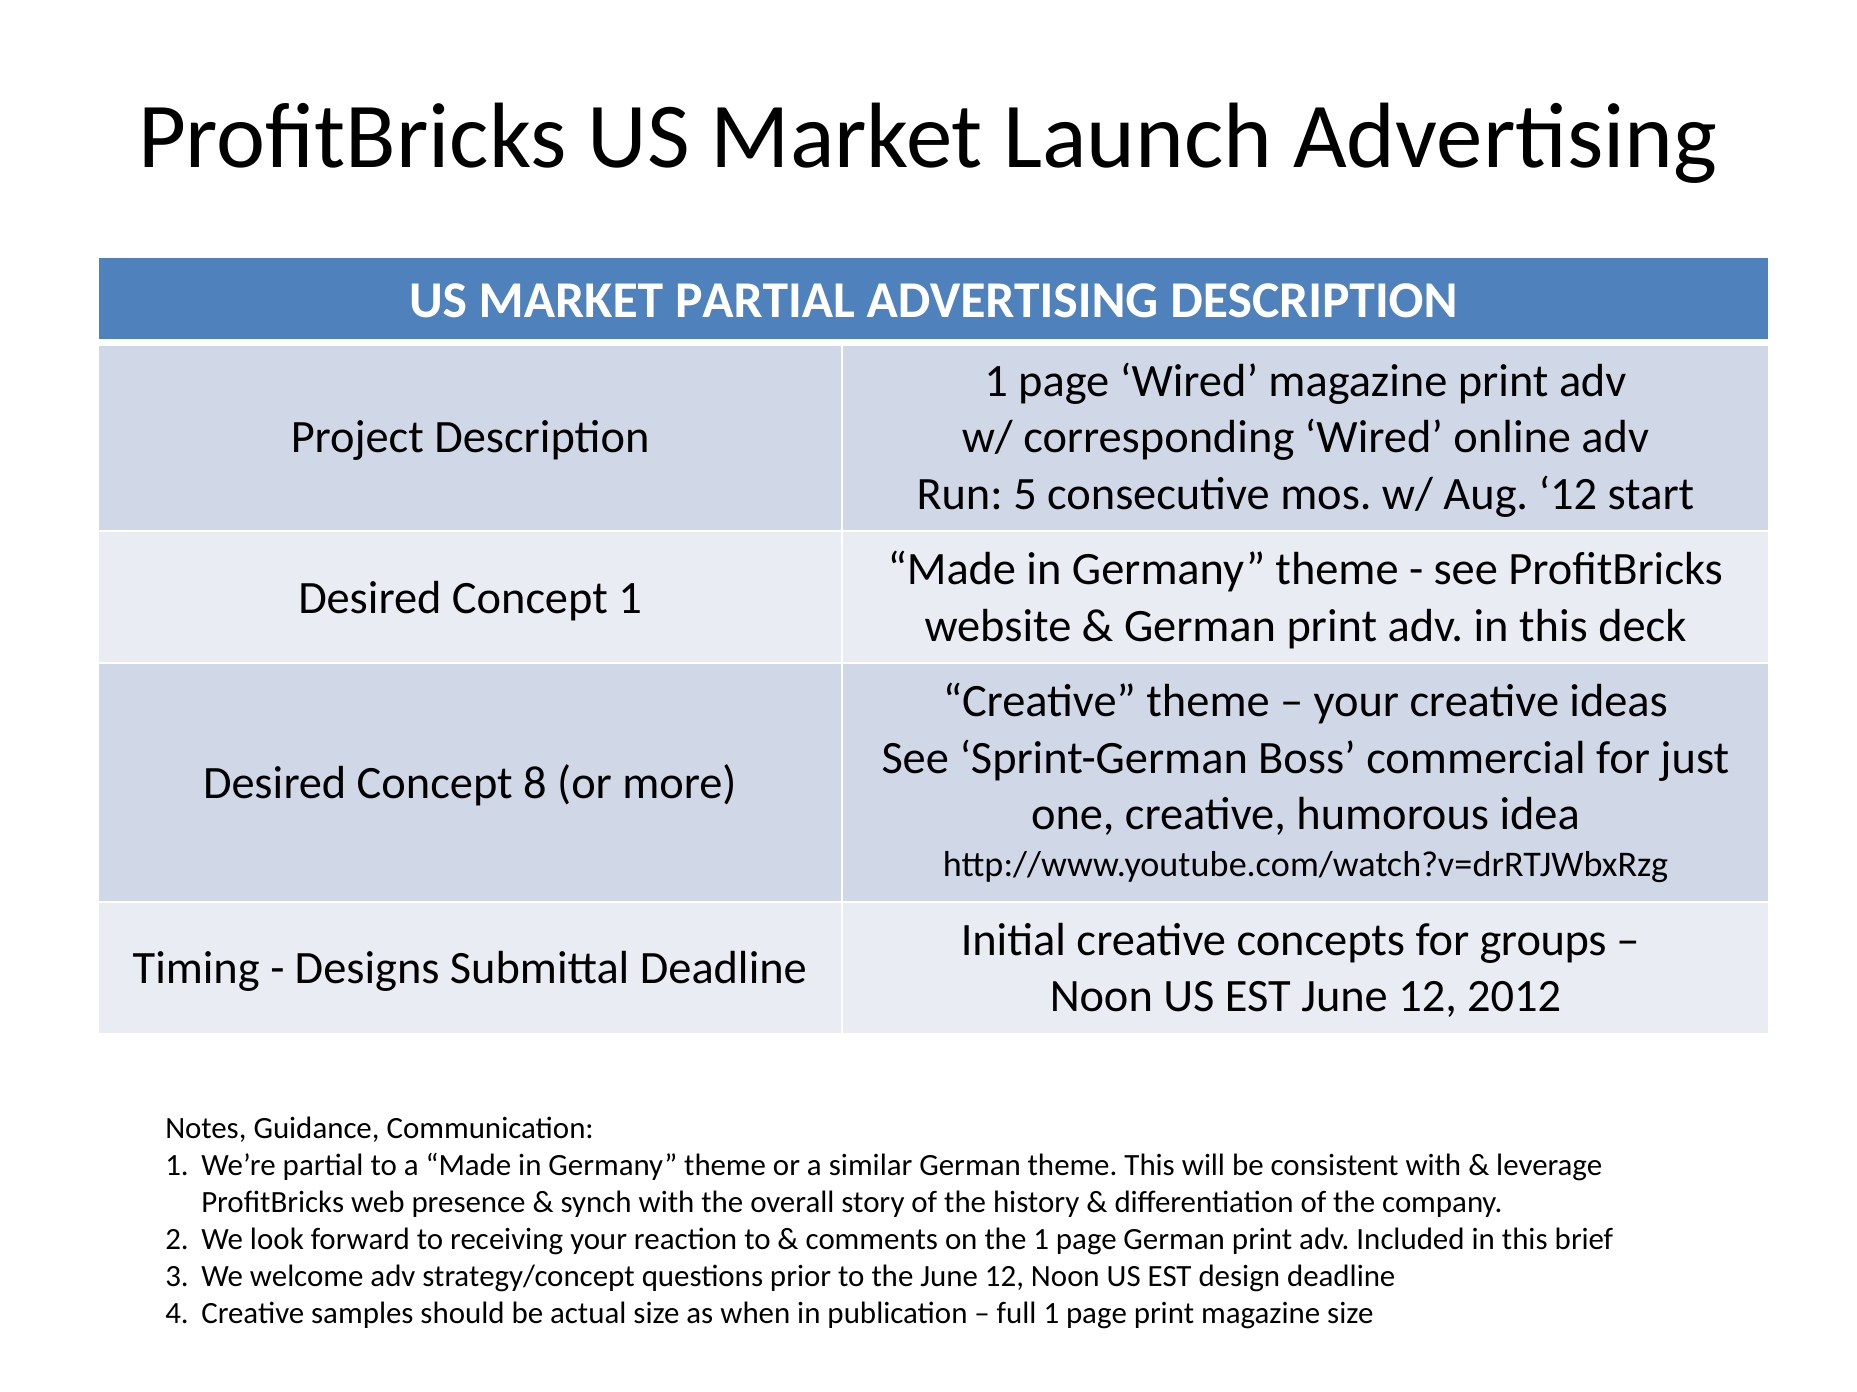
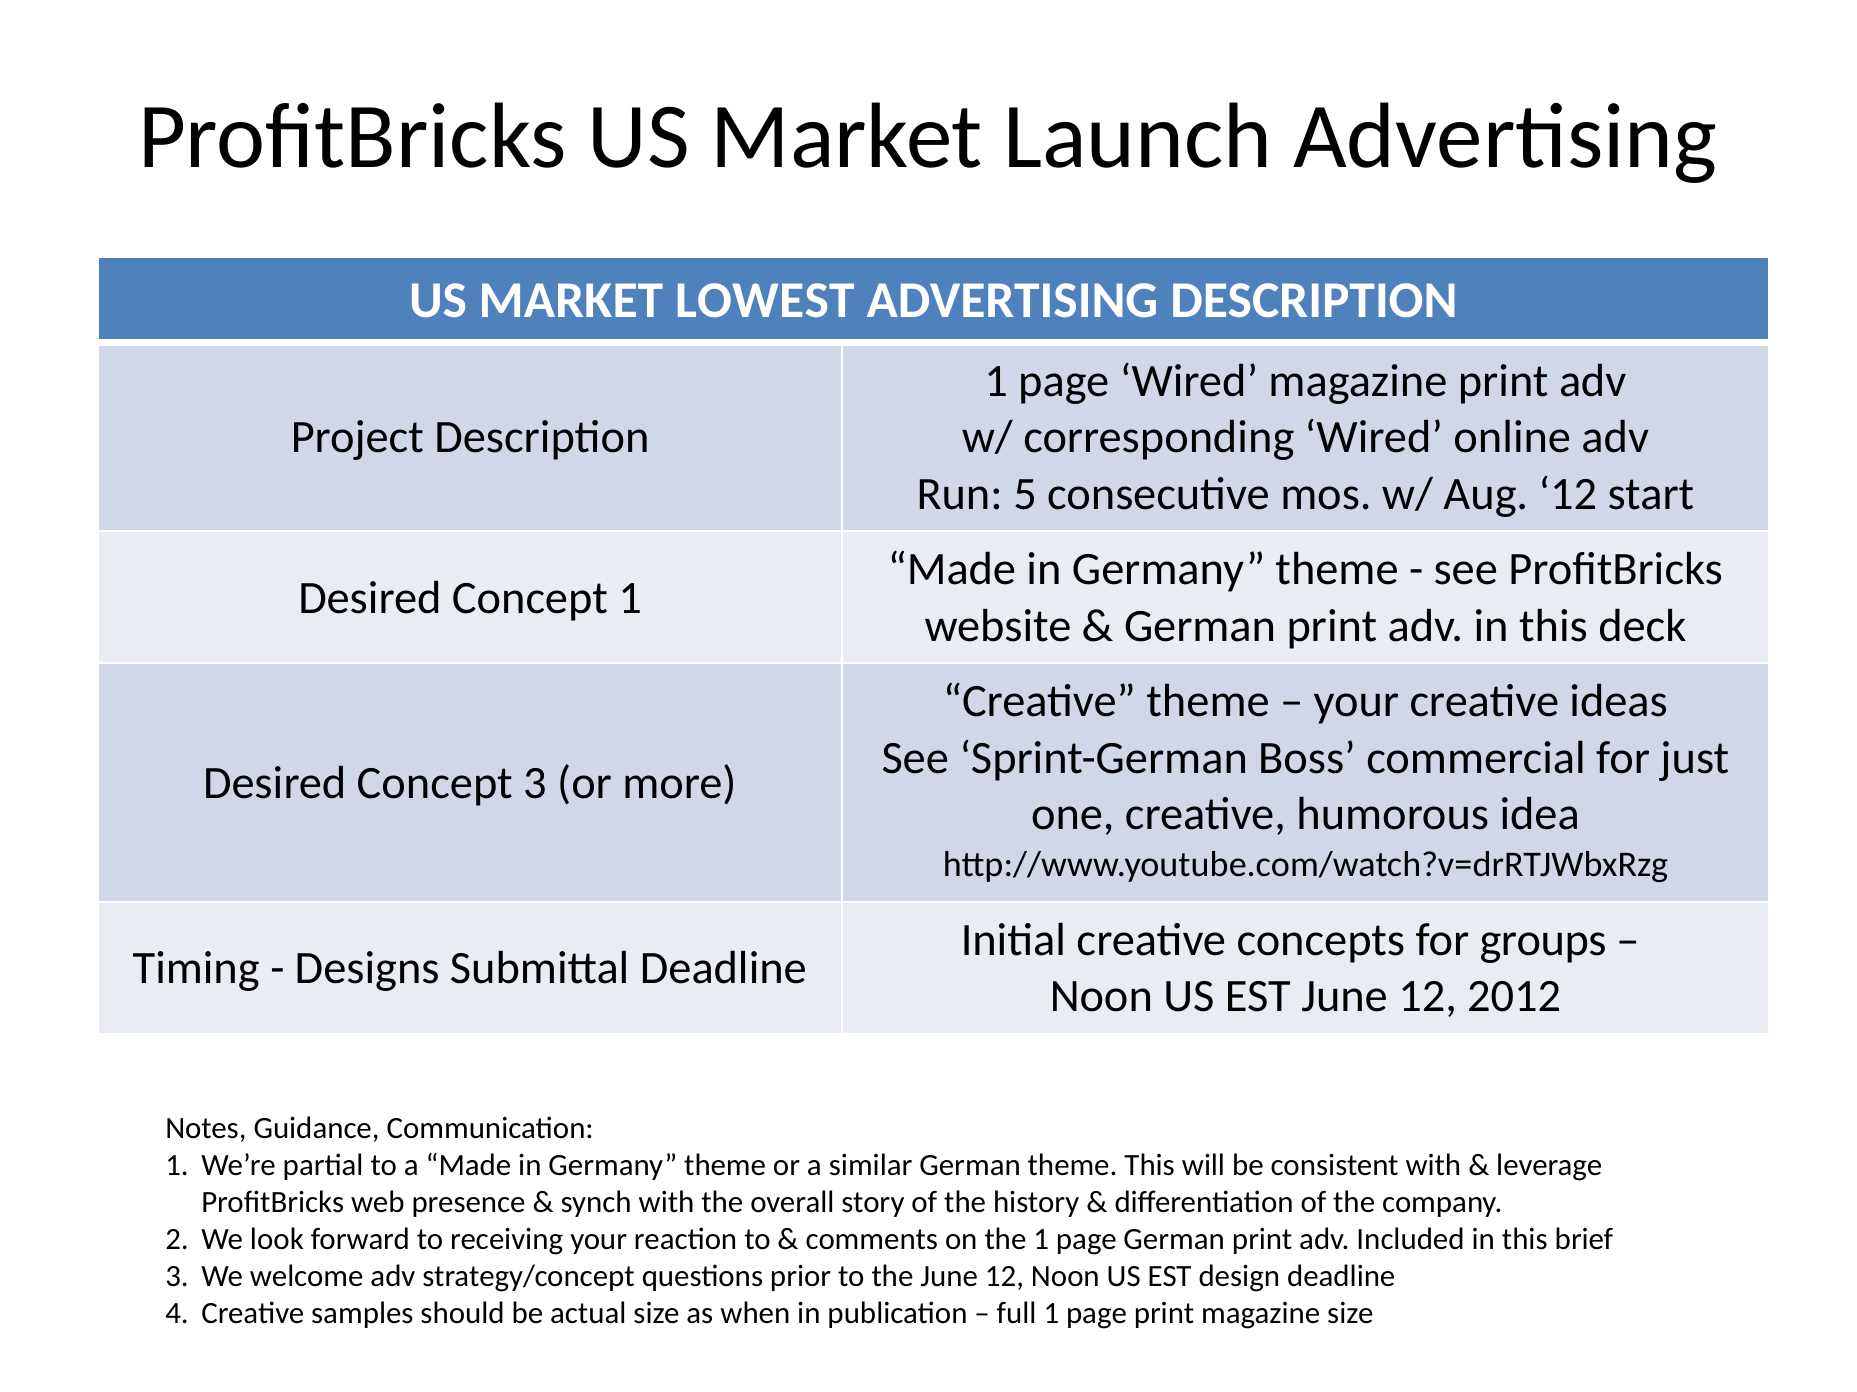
MARKET PARTIAL: PARTIAL -> LOWEST (765, 301)
Concept 8: 8 -> 3 (535, 783)
